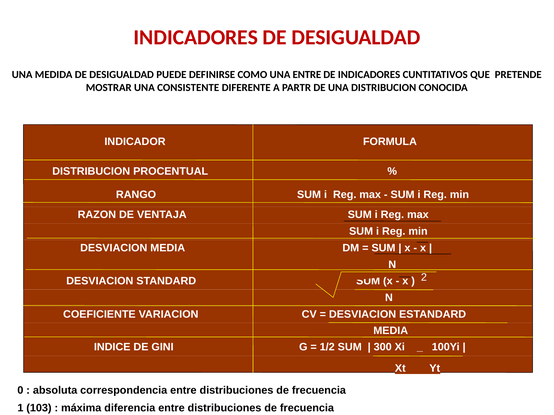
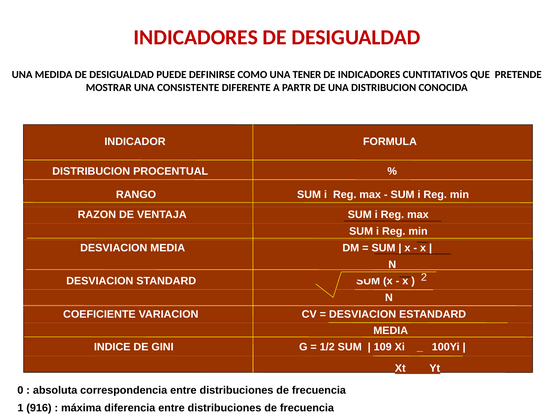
UNA ENTRE: ENTRE -> TENER (307, 75)
300: 300 -> 109 (383, 348)
103: 103 -> 916 (39, 409)
